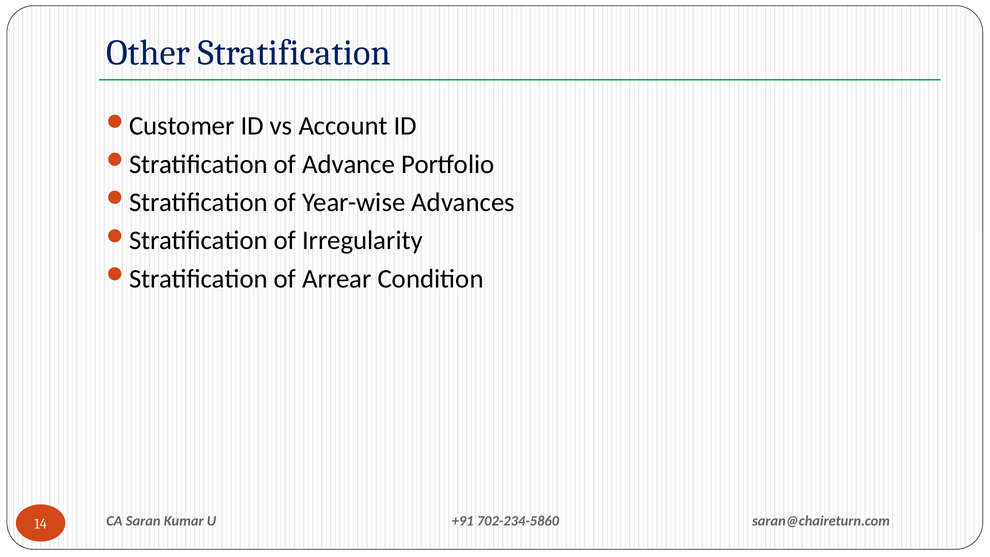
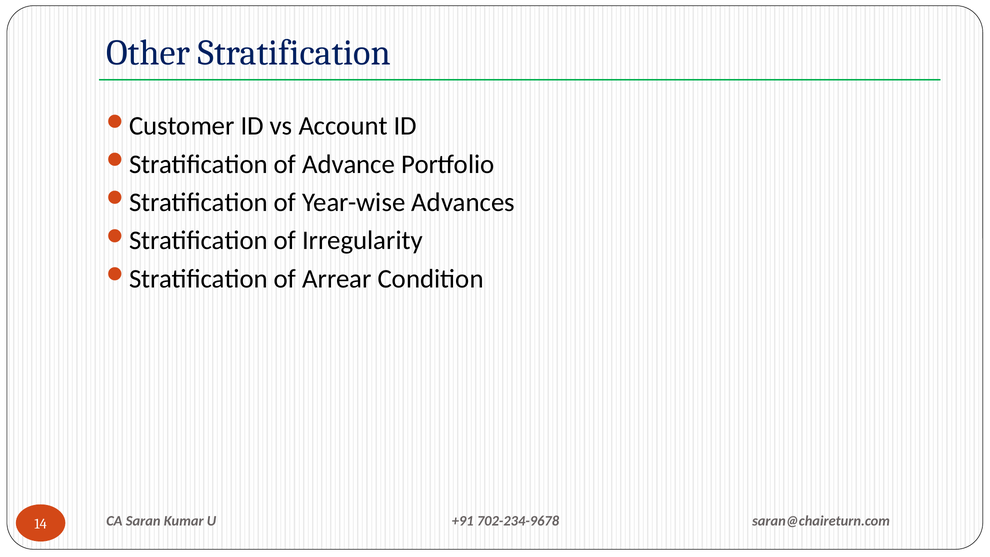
702-234-5860: 702-234-5860 -> 702-234-9678 (518, 521)
